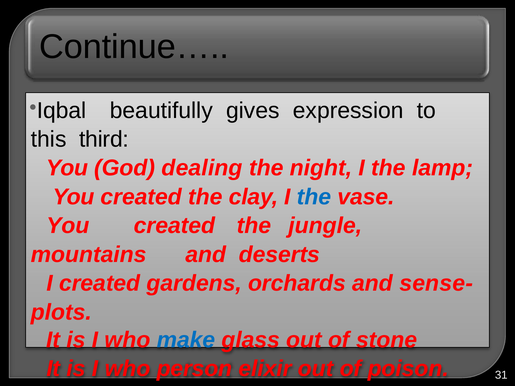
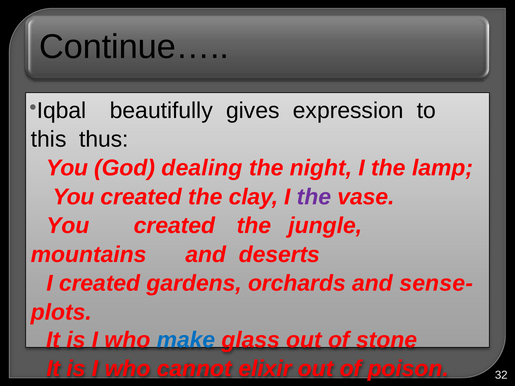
third: third -> thus (104, 139)
the colour: blue -> purple (314, 197)
person: person -> cannot (194, 369)
31: 31 -> 32 (501, 375)
